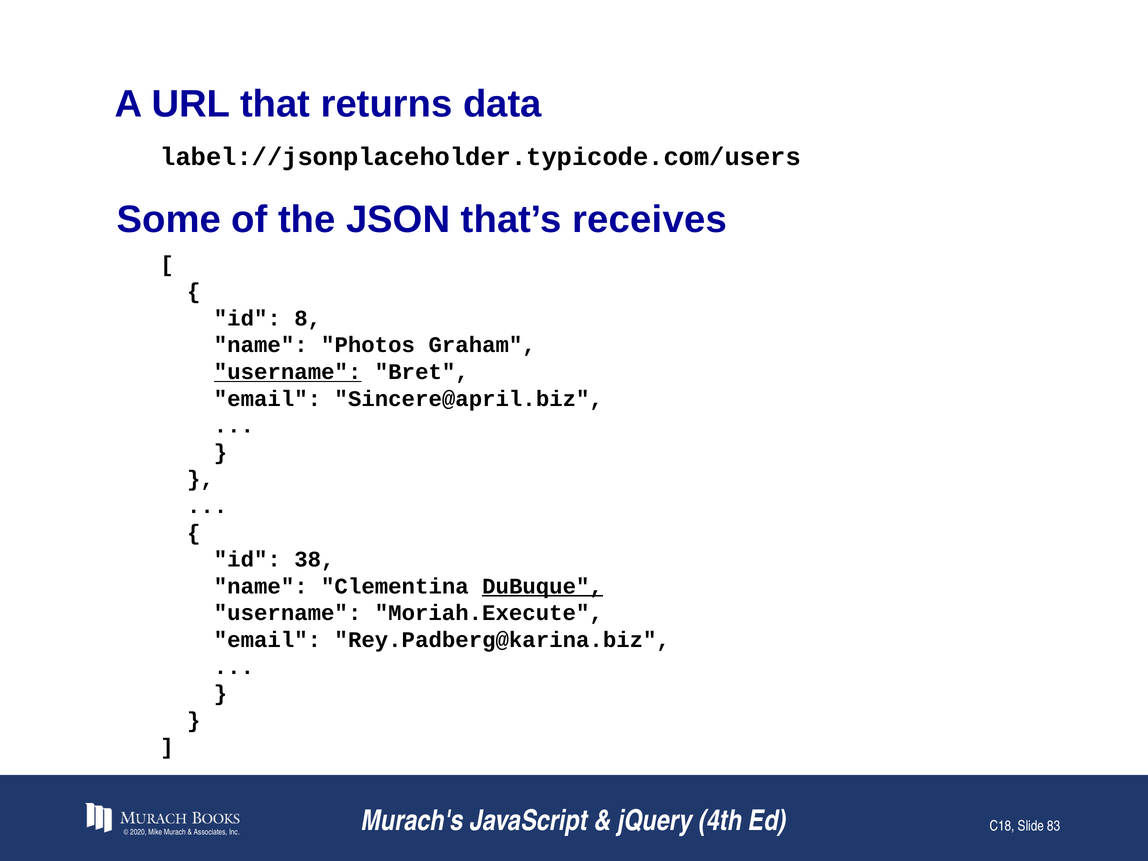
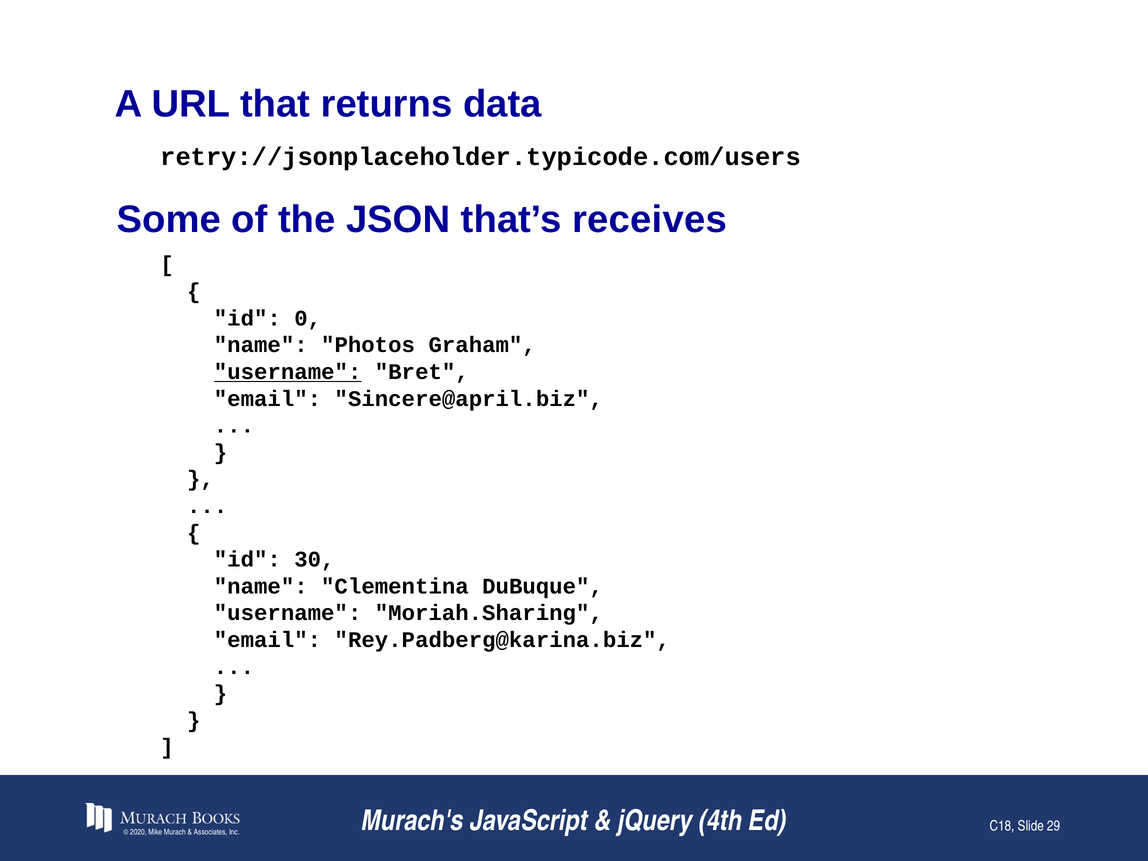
label://jsonplaceholder.typicode.com/users: label://jsonplaceholder.typicode.com/users -> retry://jsonplaceholder.typicode.com/users (481, 157)
8: 8 -> 0 (308, 318)
38: 38 -> 30 (314, 559)
DuBuque underline: present -> none (543, 586)
Moriah.Execute: Moriah.Execute -> Moriah.Sharing (489, 613)
83: 83 -> 29 (1054, 826)
